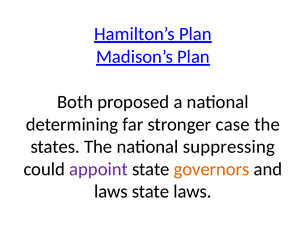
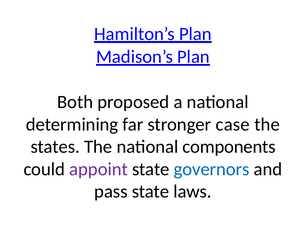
suppressing: suppressing -> components (229, 147)
governors colour: orange -> blue (212, 170)
laws: laws -> pass (111, 192)
